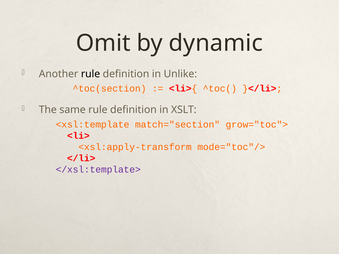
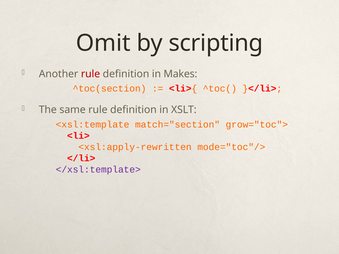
dynamic: dynamic -> scripting (216, 43)
rule colour: black -> red (91, 74)
Unlike: Unlike -> Makes (180, 74)
<xsl:apply-transform: <xsl:apply-transform -> <xsl:apply-rewritten (135, 147)
